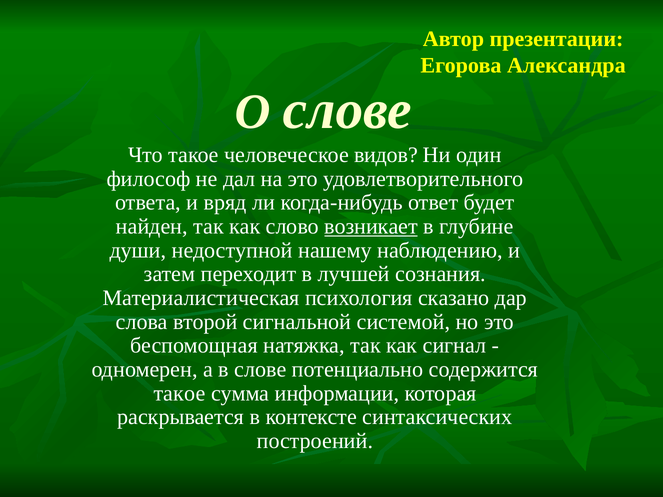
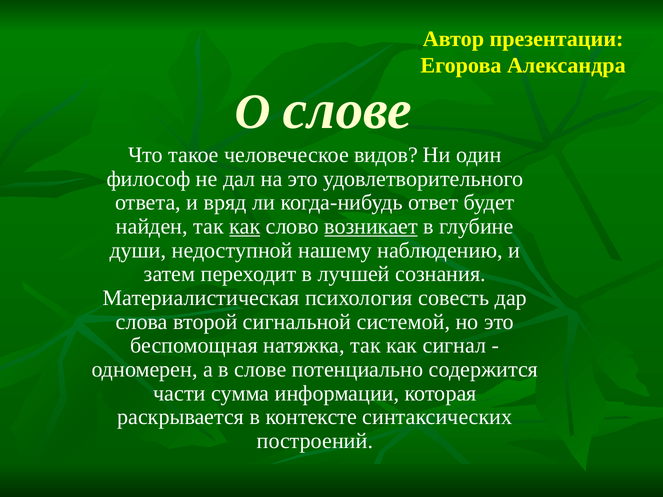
как underline: none -> present (245, 227)
сказано: сказано -> совесть (454, 298)
такое: такое -> части (180, 394)
